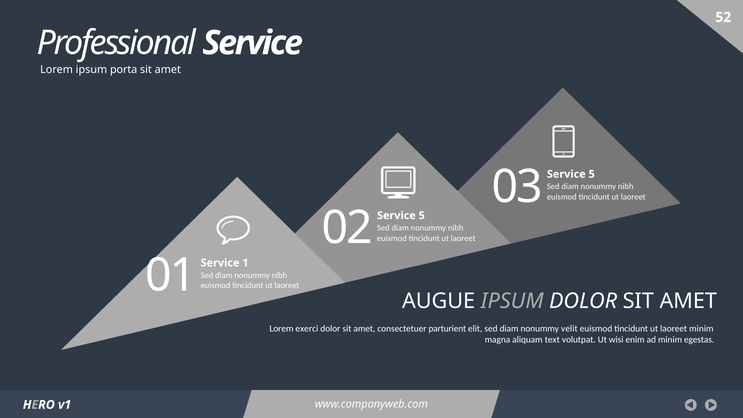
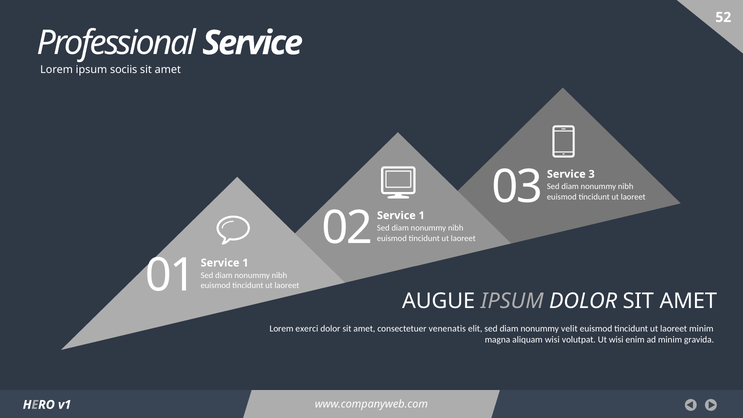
porta: porta -> sociis (124, 70)
5: 5 -> 3 (592, 174)
5: 5 -> 1 (422, 215)
parturient: parturient -> venenatis (447, 329)
aliquam text: text -> wisi (552, 340)
egestas: egestas -> gravida (699, 340)
